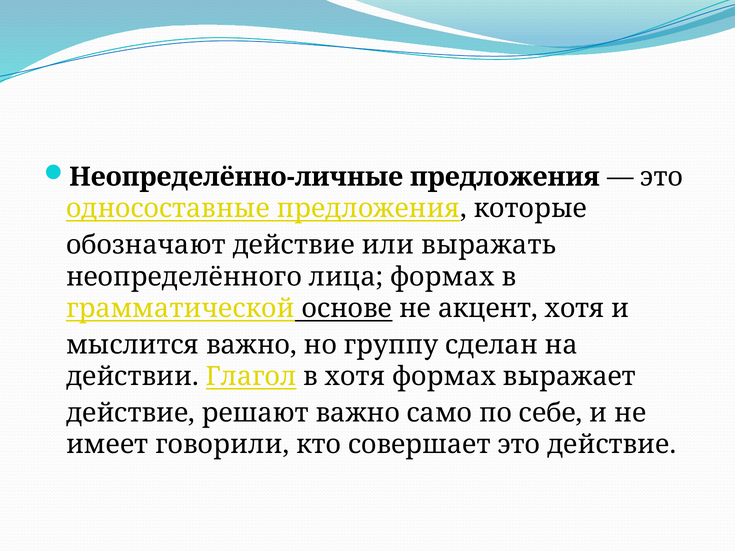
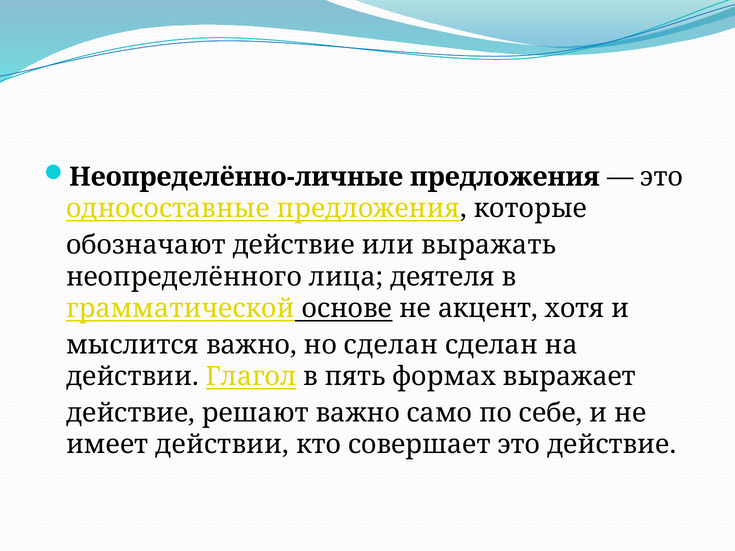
лица формах: формах -> деятеля (442, 277)
но группу: группу -> сделан (391, 345)
в хотя: хотя -> пять (355, 377)
имеет говорили: говорили -> действии (222, 445)
